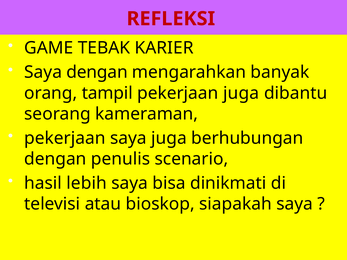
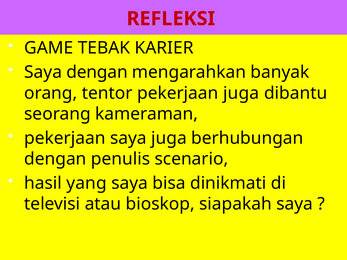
tampil: tampil -> tentor (107, 93)
lebih: lebih -> yang (87, 183)
